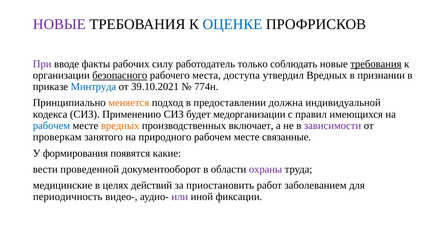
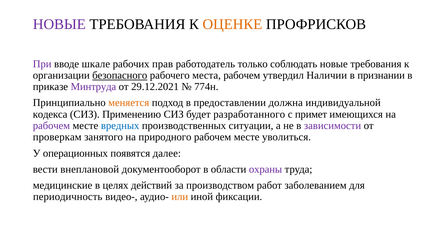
ОЦЕНКЕ colour: blue -> orange (232, 24)
факты: факты -> шкале (96, 64)
силу: силу -> прав (163, 64)
требования underline: present -> none (376, 64)
места доступа: доступа -> рабочем (242, 75)
утвердил Вредных: Вредных -> Наличии (327, 75)
Минтруда colour: blue -> purple (93, 87)
39.10.2021: 39.10.2021 -> 29.12.2021 (155, 87)
медорганизации: медорганизации -> разработанного (249, 114)
правил: правил -> примет (311, 114)
рабочем colour: blue -> purple (51, 126)
вредных colour: orange -> blue (120, 126)
включает: включает -> ситуации (251, 126)
связанные: связанные -> уволиться (287, 137)
формирования: формирования -> операционных (75, 153)
какие: какие -> далее (167, 153)
проведенной: проведенной -> внеплановой (90, 169)
приостановить: приостановить -> производством (220, 185)
или colour: purple -> orange (180, 197)
